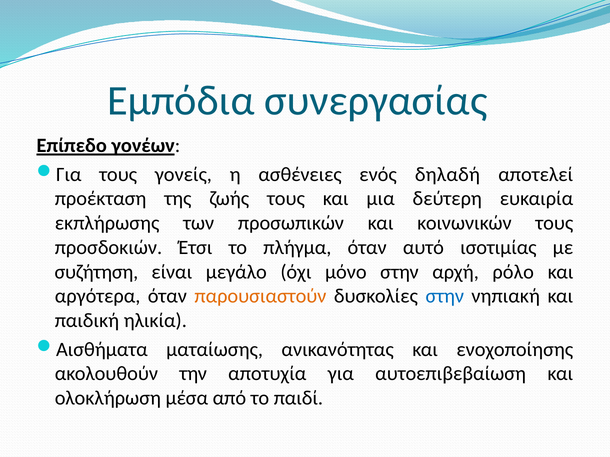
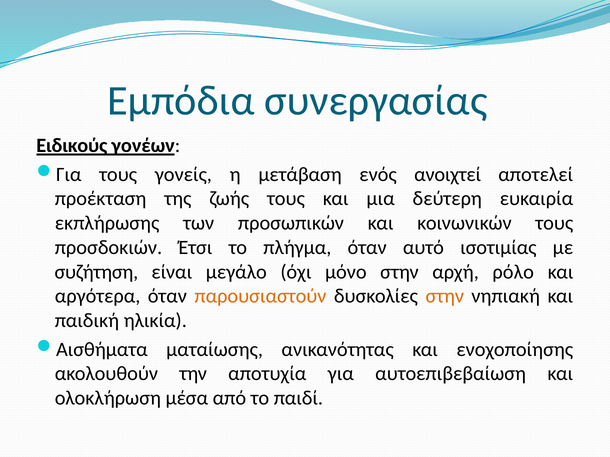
Επίπεδο: Επίπεδο -> Ειδικούς (72, 146)
ασθένειες: ασθένειες -> μετάβαση (300, 175)
δηλαδή: δηλαδή -> ανοιχτεί (448, 175)
στην colour: blue -> orange (445, 297)
